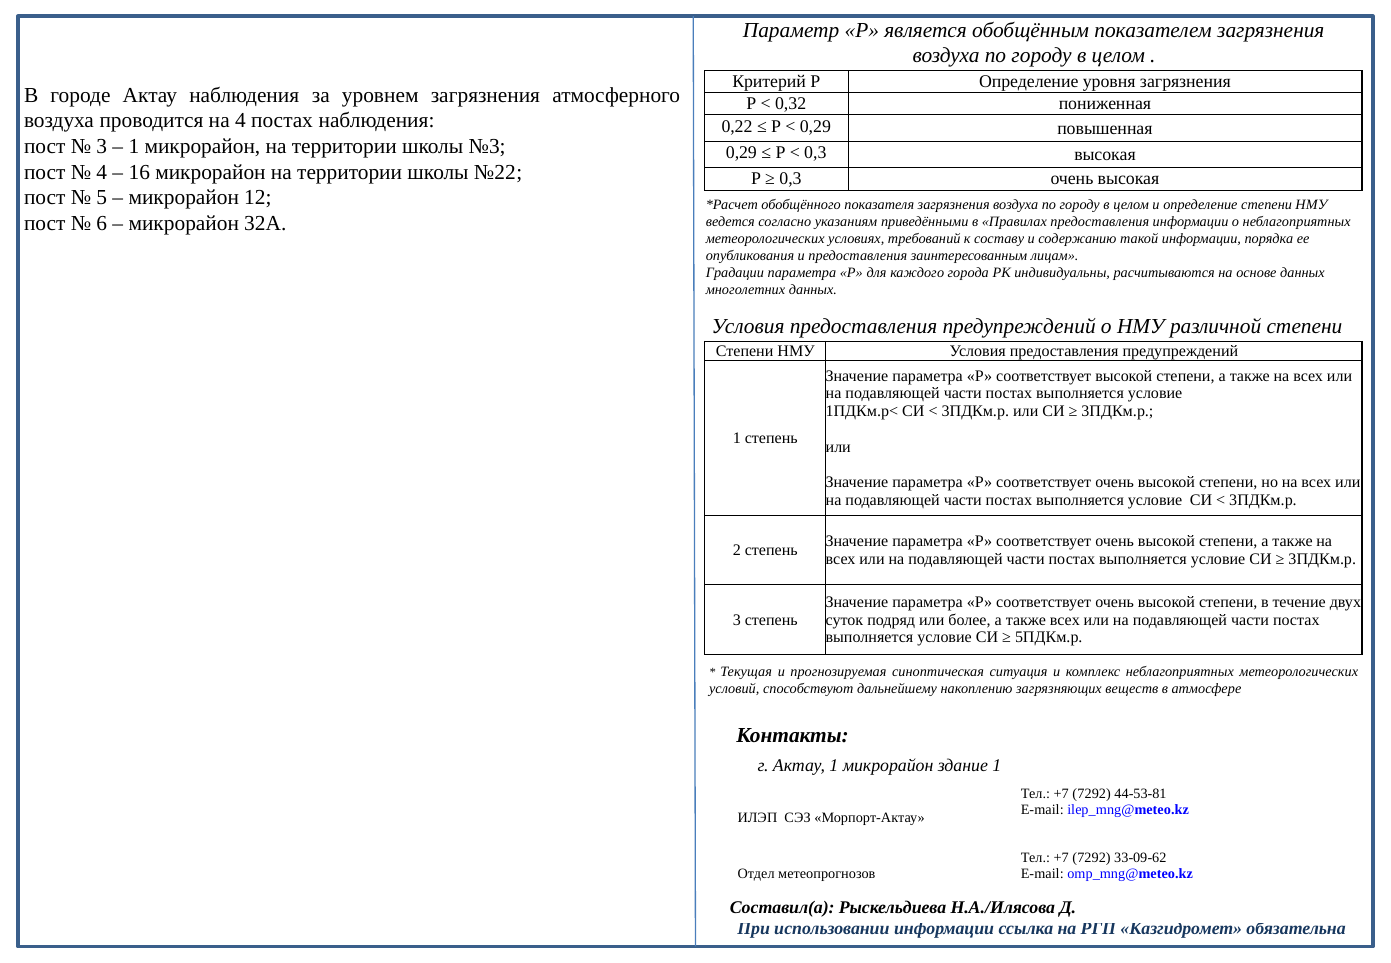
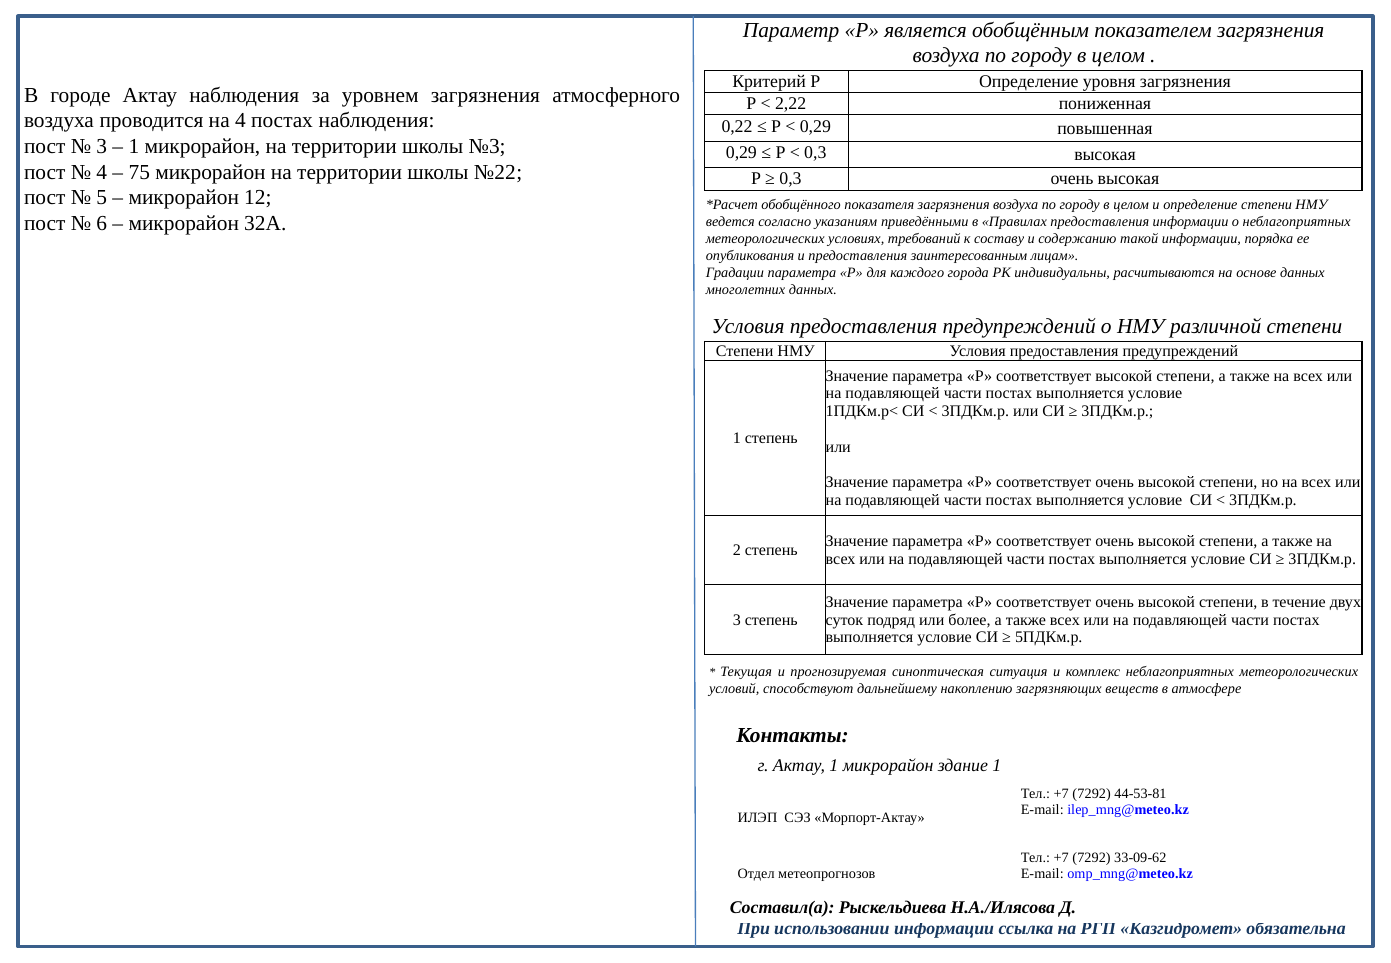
0,32: 0,32 -> 2,22 (791, 103)
16: 16 -> 75 (139, 172)
